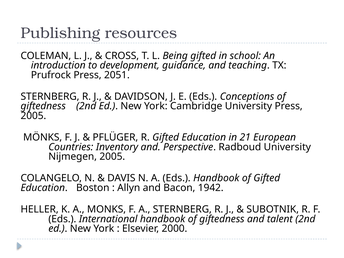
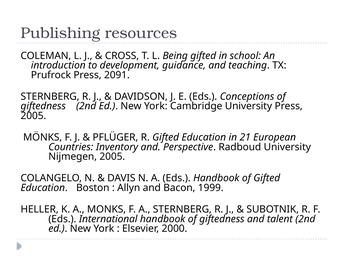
2051: 2051 -> 2091 (117, 75)
1942: 1942 -> 1999 (211, 188)
